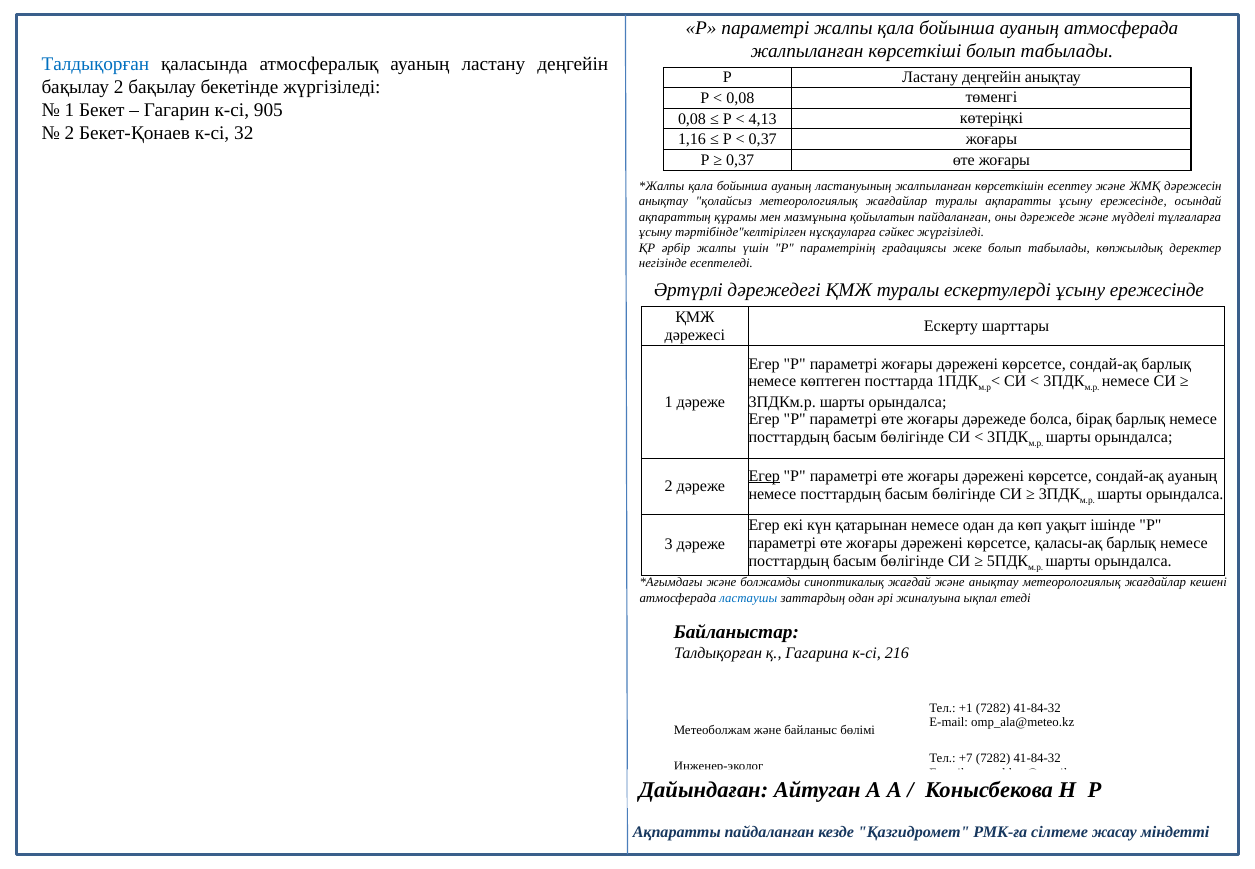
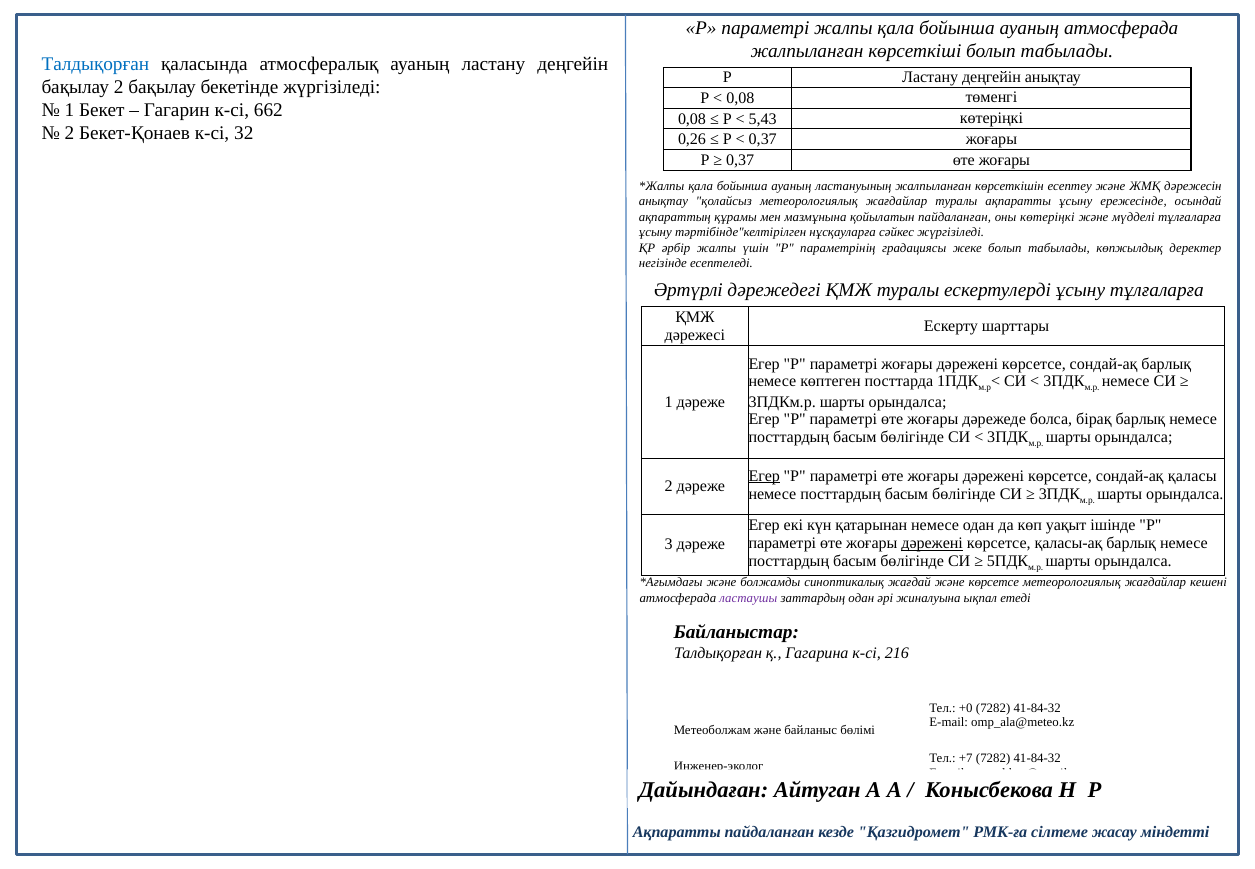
905: 905 -> 662 (268, 110)
4,13: 4,13 -> 5,43 (763, 119)
1,16: 1,16 -> 0,26 (692, 140)
оны дәрежеде: дәрежеде -> көтеріңкі (1047, 217)
ескертулерді ұсыну ережесінде: ережесінде -> тұлғаларға (1157, 290)
сондай-ақ ауаның: ауаның -> қаласы (1192, 476)
дәрежені underline: none -> present (932, 543)
және анықтау: анықтау -> көрсетсе (994, 582)
ластаушы colour: blue -> purple (748, 598)
+1: +1 -> +0 (966, 708)
